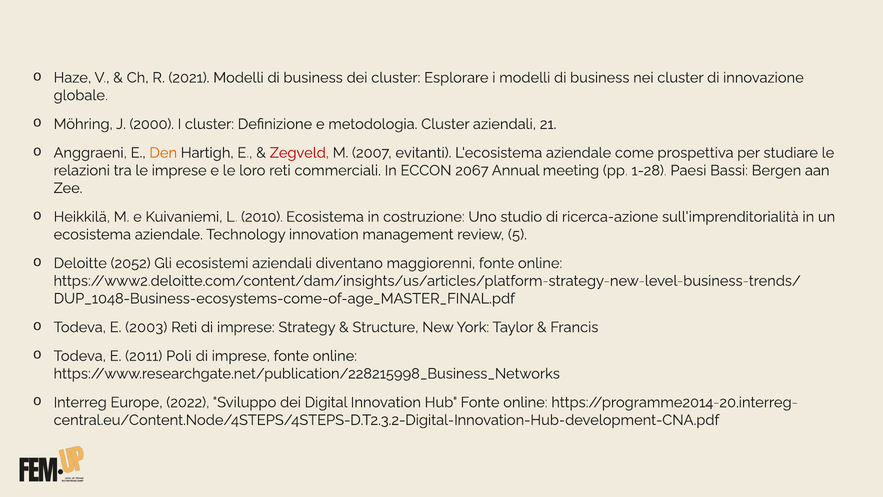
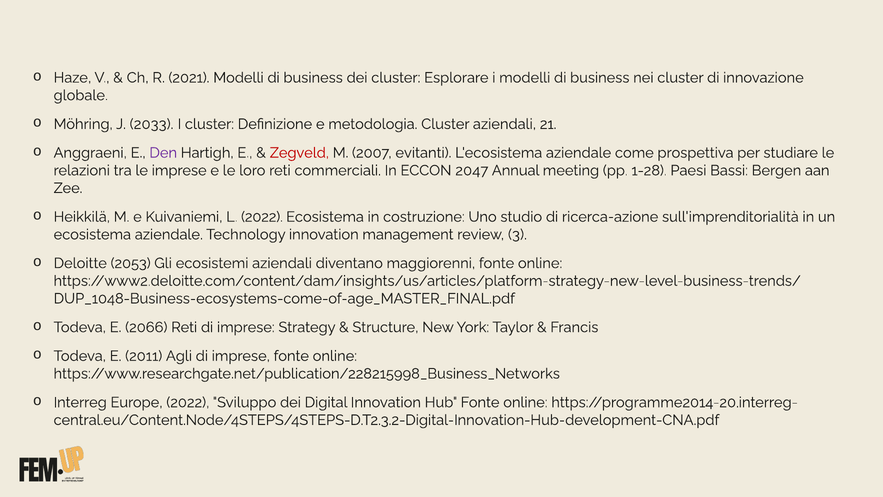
2000: 2000 -> 2033 (152, 124)
Den colour: orange -> purple (163, 153)
2067: 2067 -> 2047 (472, 170)
L 2010: 2010 -> 2022 (262, 217)
5: 5 -> 3 (517, 234)
2052: 2052 -> 2053 (131, 263)
2003: 2003 -> 2066 (146, 327)
Poli: Poli -> Agli (179, 356)
